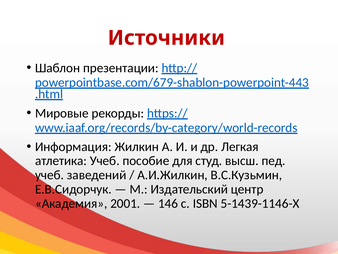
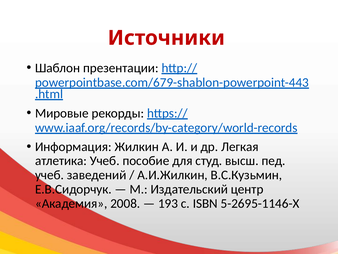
2001: 2001 -> 2008 (125, 203)
146: 146 -> 193 (168, 203)
5-1439-1146-Х: 5-1439-1146-Х -> 5-2695-1146-Х (260, 203)
